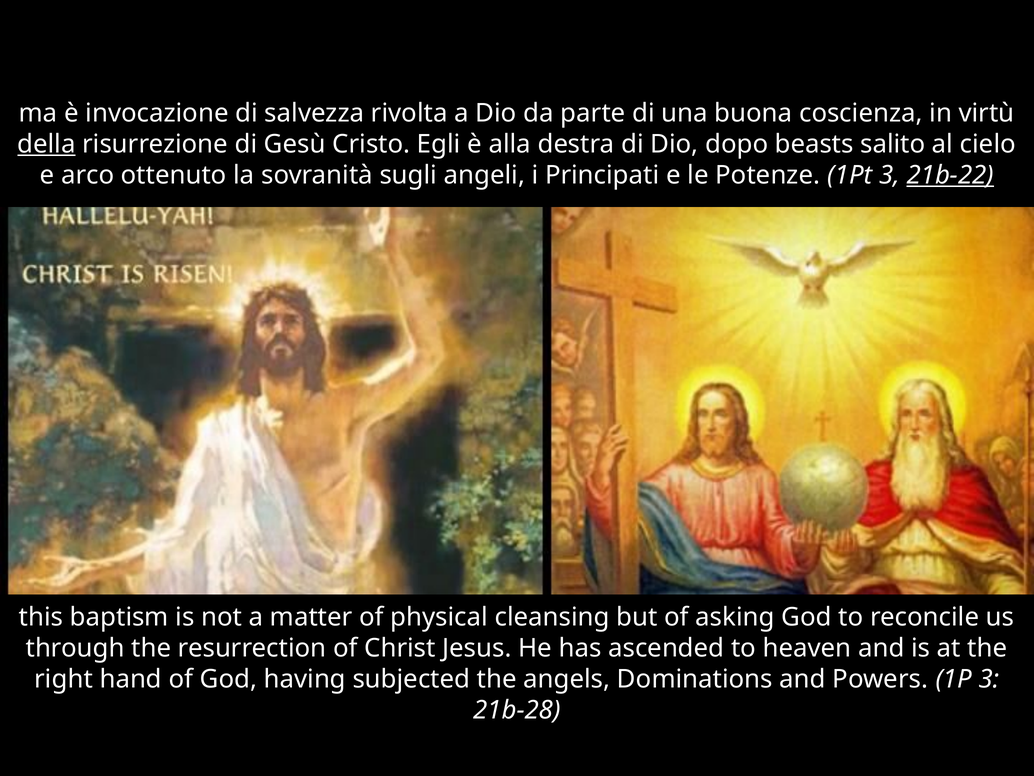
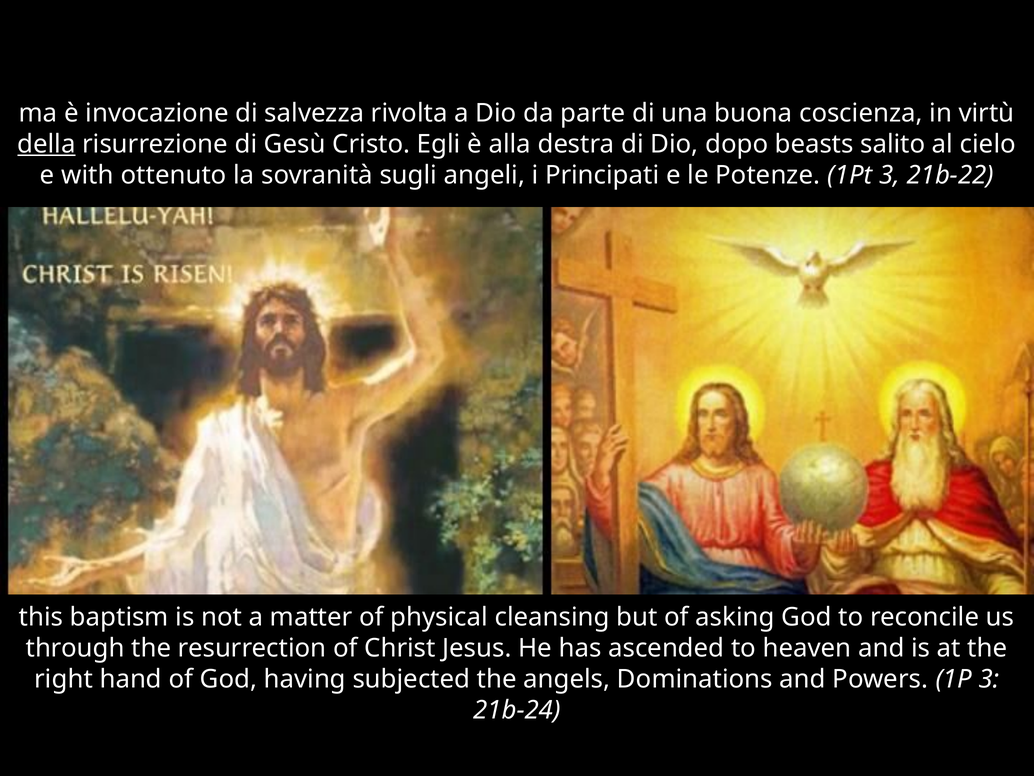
arco: arco -> with (88, 175)
21b-22 underline: present -> none (950, 175)
21b-28: 21b-28 -> 21b-24 (517, 710)
